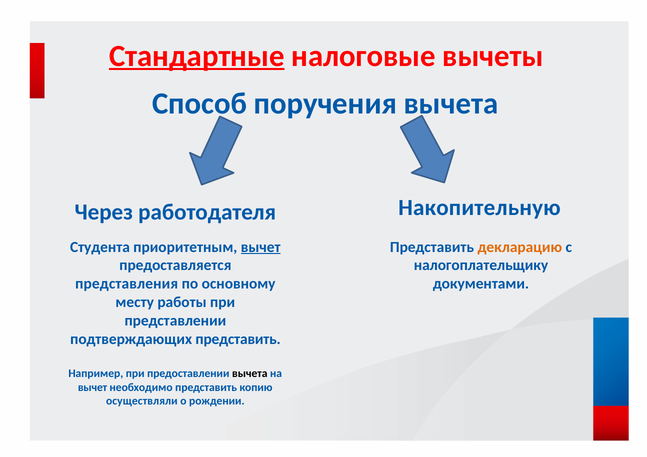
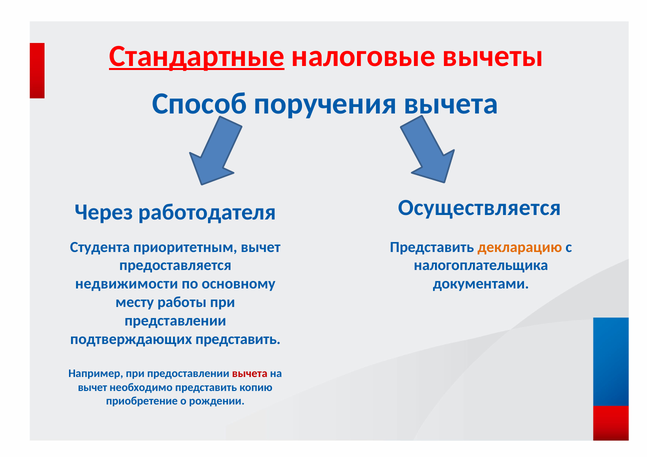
Накопительную: Накопительную -> Осуществляется (480, 208)
вычет underline: present -> none (261, 247)
налогоплательщику: налогоплательщику -> налогоплательщика (481, 266)
представления: представления -> недвижимости (127, 284)
вычета colour: black -> red (250, 374)
осуществляли: осуществляли -> приобретение (142, 401)
